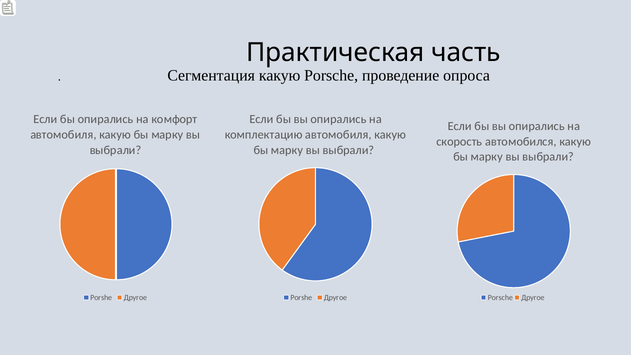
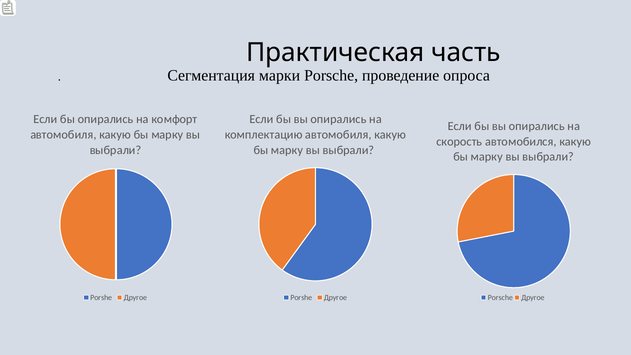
Сегментация какую: какую -> марки (280, 76)
